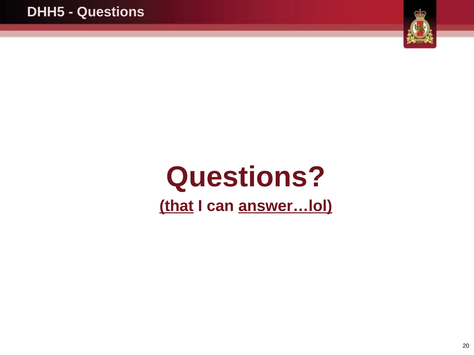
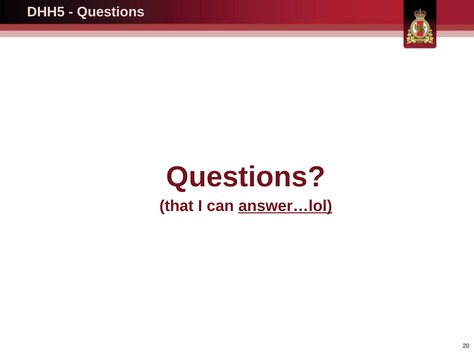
that underline: present -> none (177, 206)
